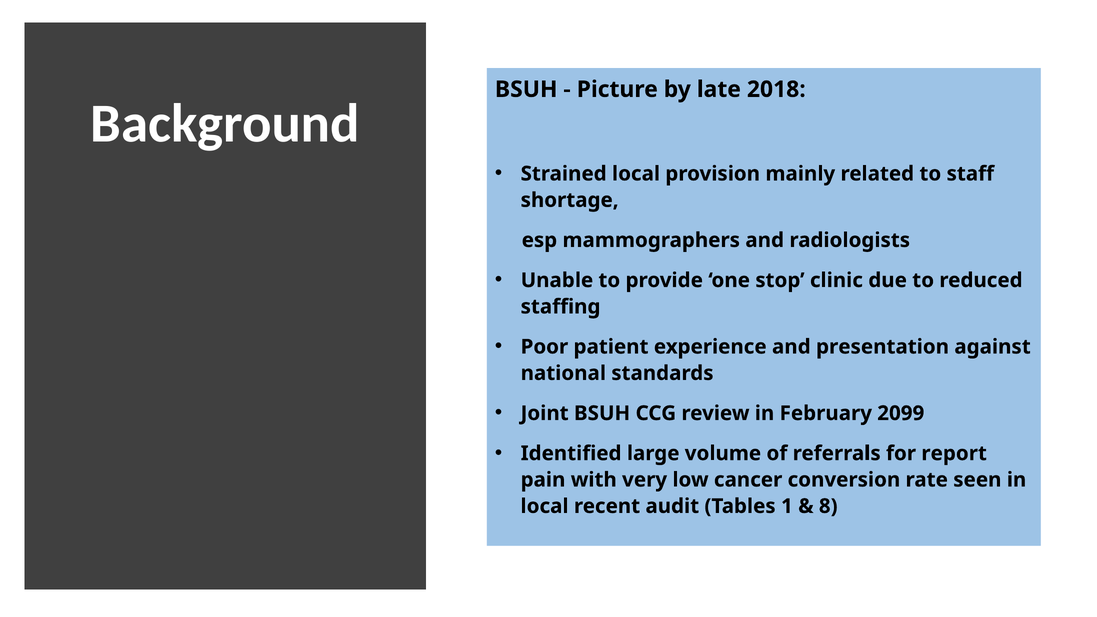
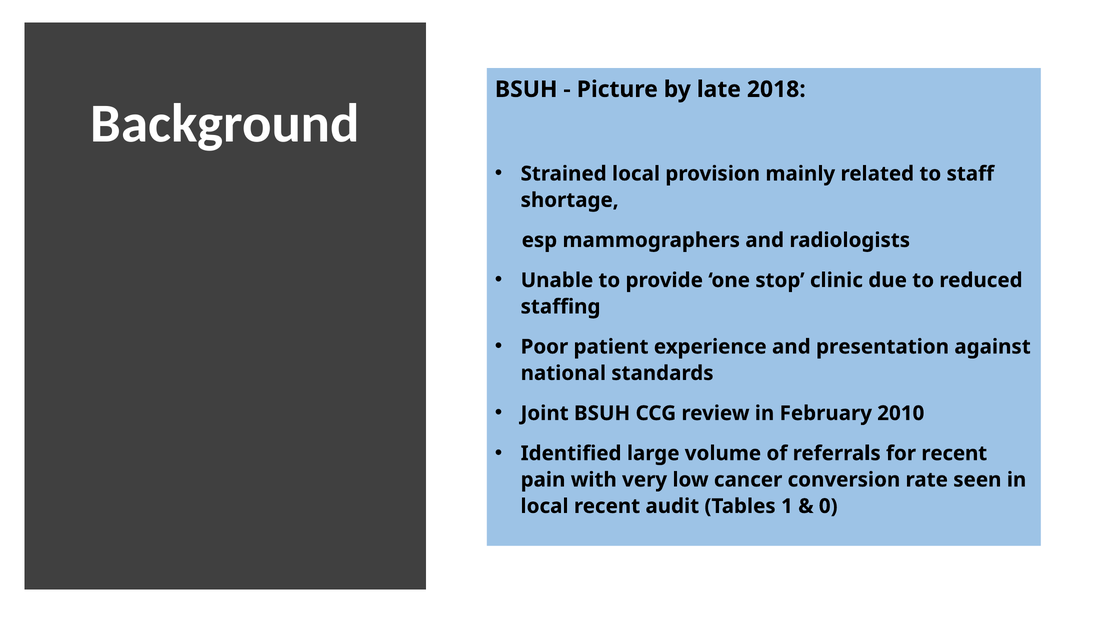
2099: 2099 -> 2010 (901, 413)
for report: report -> recent (954, 453)
8: 8 -> 0 (828, 506)
